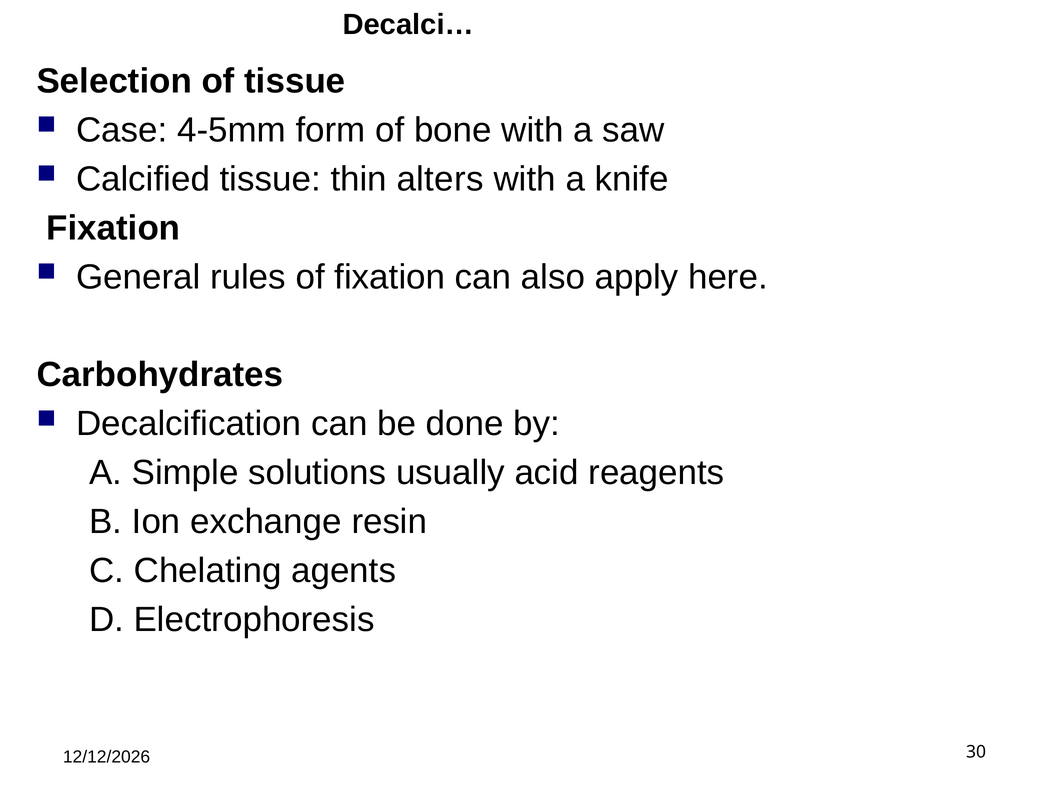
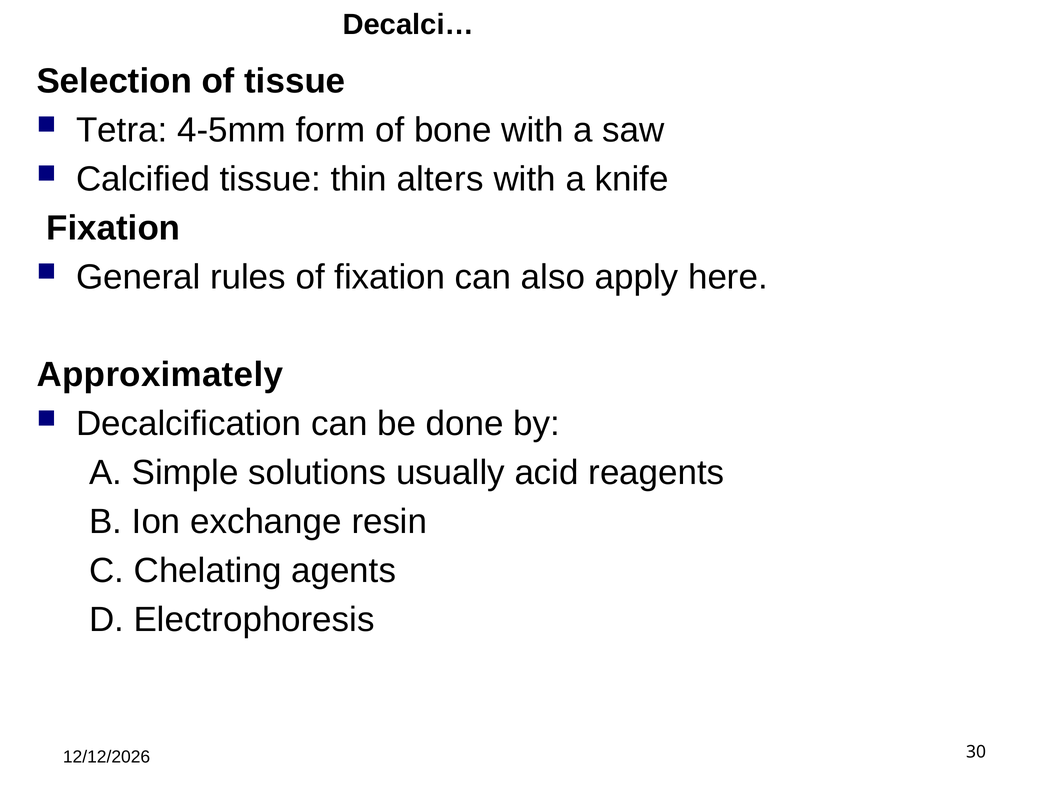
Case: Case -> Tetra (122, 130)
Carbohydrates: Carbohydrates -> Approximately (160, 375)
